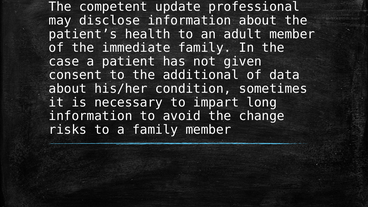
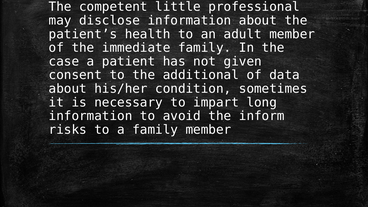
update: update -> little (178, 7)
change: change -> inform (262, 116)
